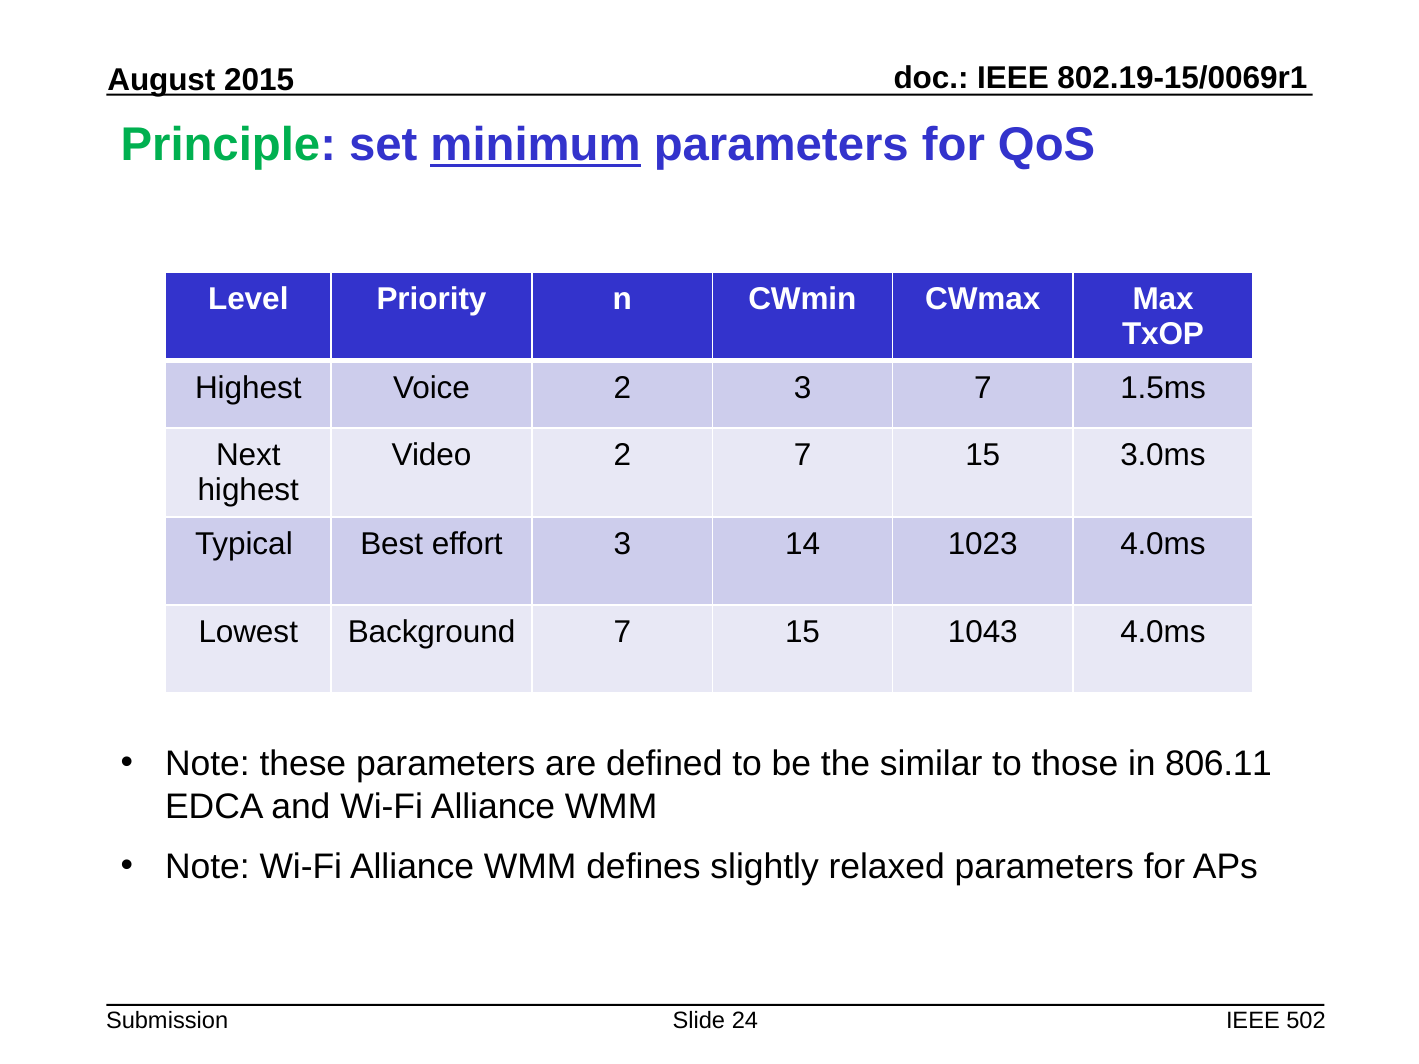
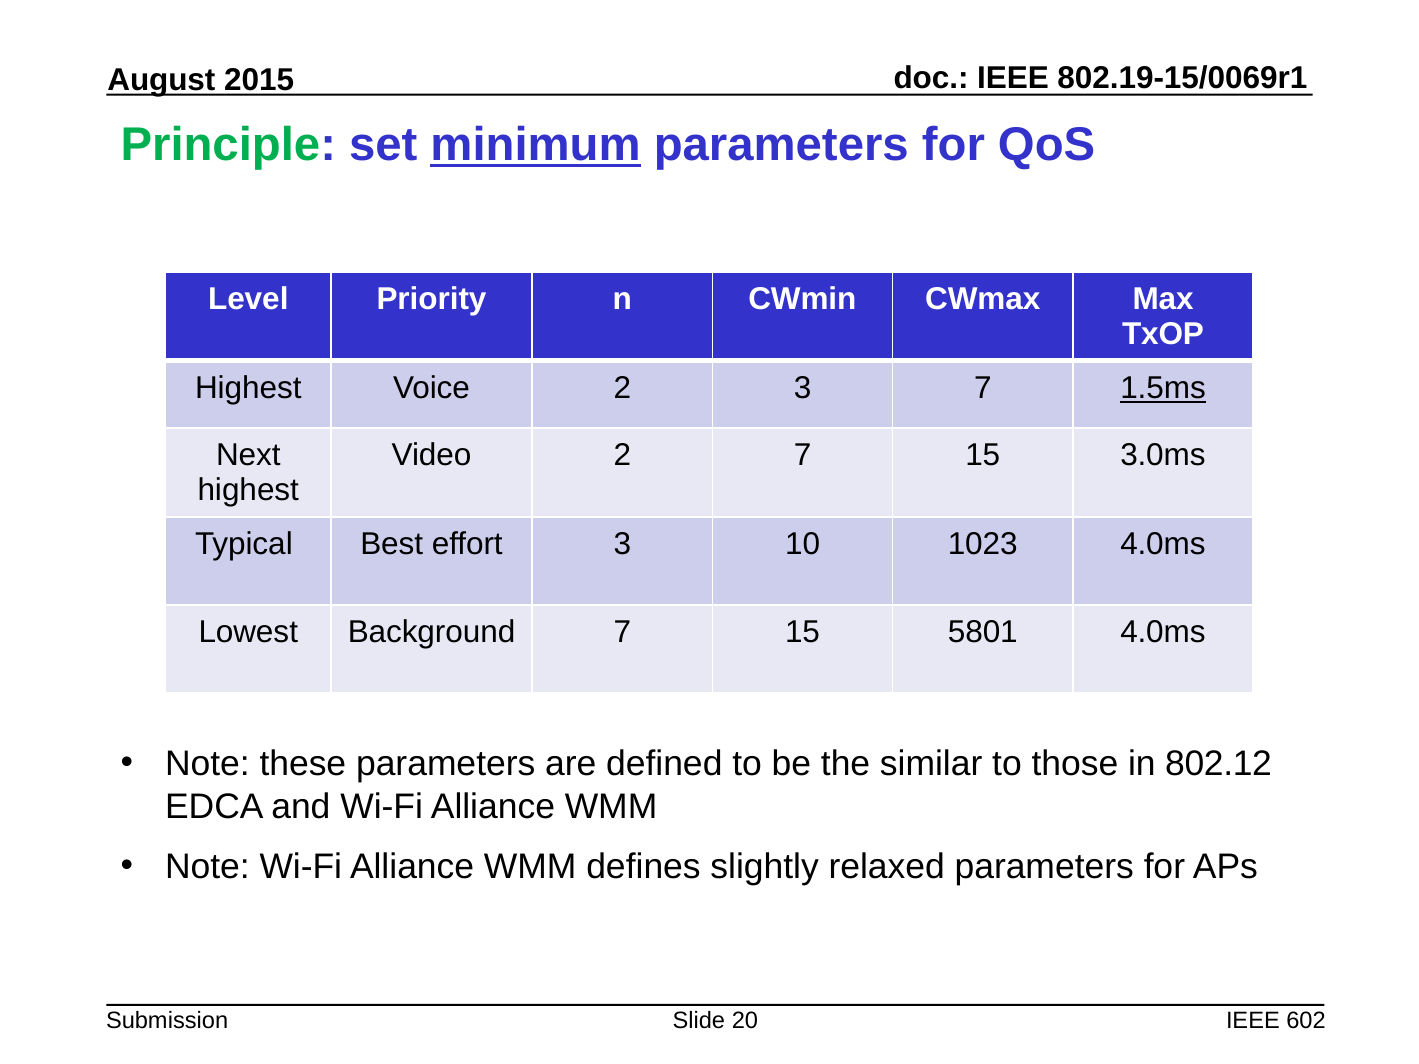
1.5ms underline: none -> present (1163, 388)
14: 14 -> 10 (803, 545)
1043: 1043 -> 5801 (983, 632)
806.11: 806.11 -> 802.12 (1219, 764)
24: 24 -> 20 (745, 1021)
502: 502 -> 602 (1306, 1021)
